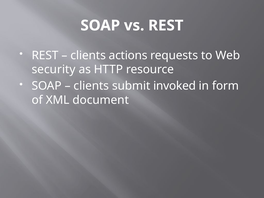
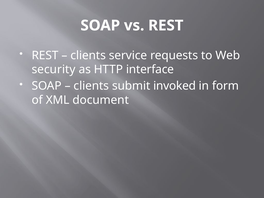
actions: actions -> service (128, 55)
resource: resource -> interface (150, 69)
